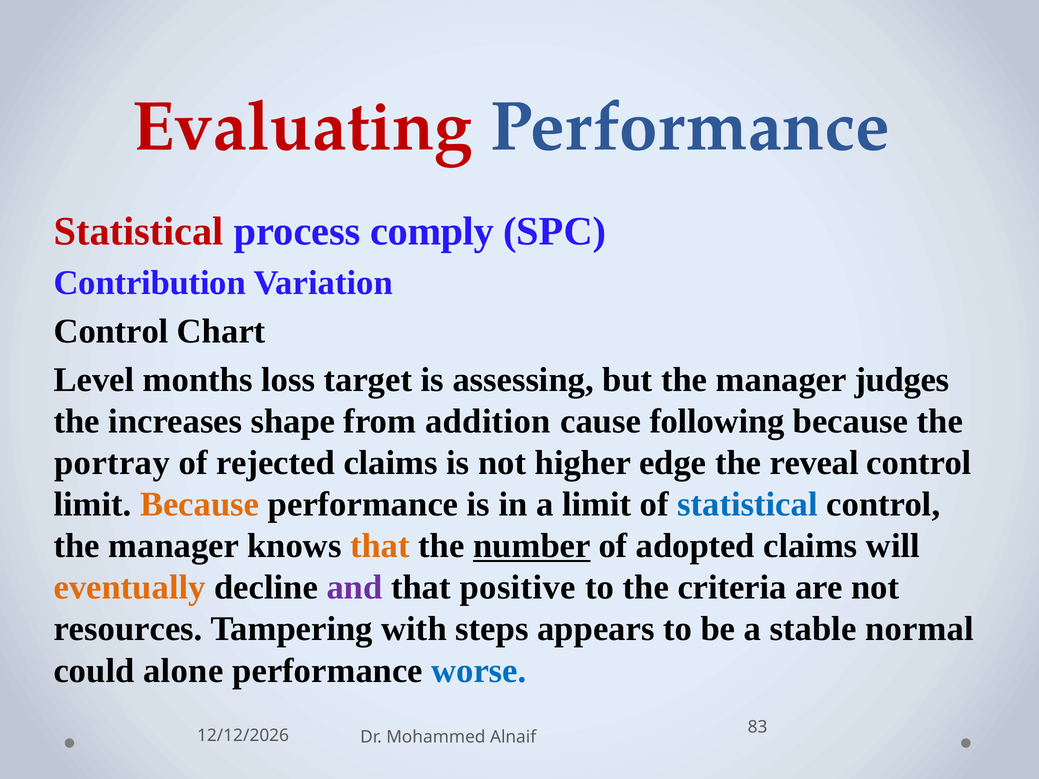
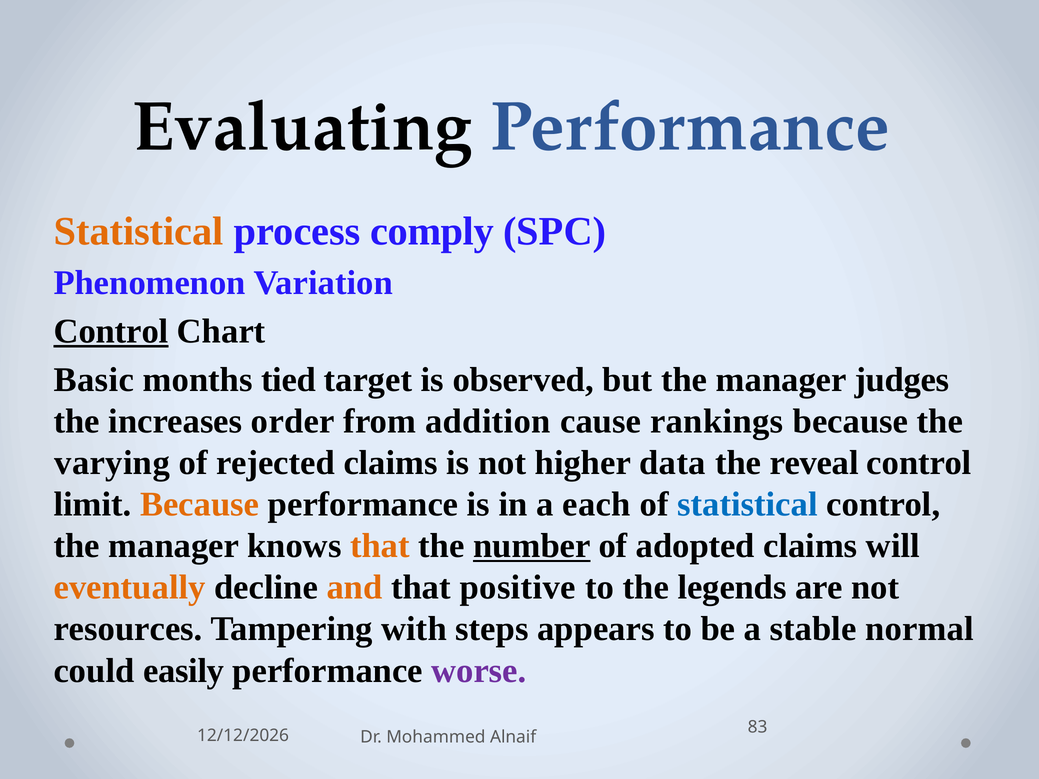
Evaluating colour: red -> black (303, 127)
Statistical colour: red -> orange (139, 231)
Contribution: Contribution -> Phenomenon (150, 283)
Control underline: none -> present (111, 331)
Level: Level -> Basic (94, 380)
loss: loss -> tied (288, 380)
assessing: assessing -> observed (523, 380)
shape: shape -> order (293, 421)
following: following -> rankings (717, 421)
portray: portray -> varying (112, 463)
edge: edge -> data (673, 463)
a limit: limit -> each (597, 505)
and colour: purple -> orange (354, 588)
criteria: criteria -> legends (732, 588)
alone: alone -> easily (184, 671)
worse colour: blue -> purple (479, 671)
